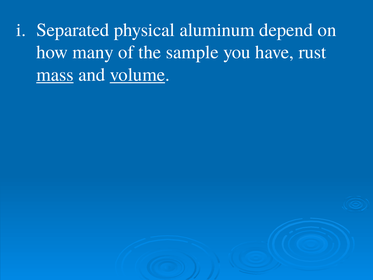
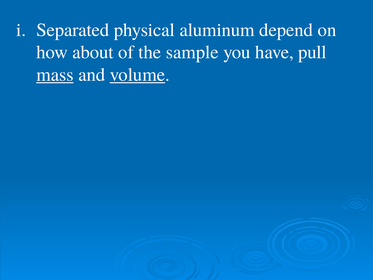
many: many -> about (93, 52)
rust: rust -> pull (312, 52)
